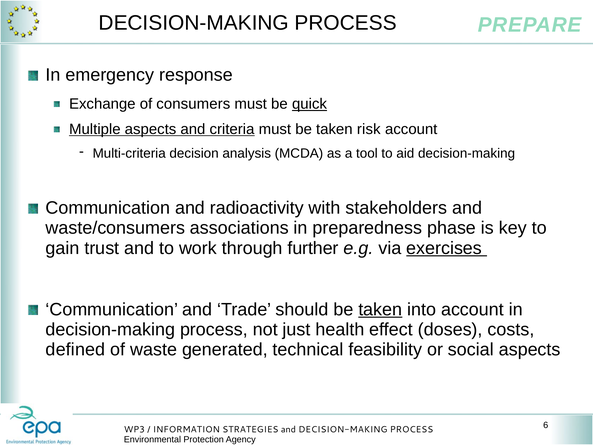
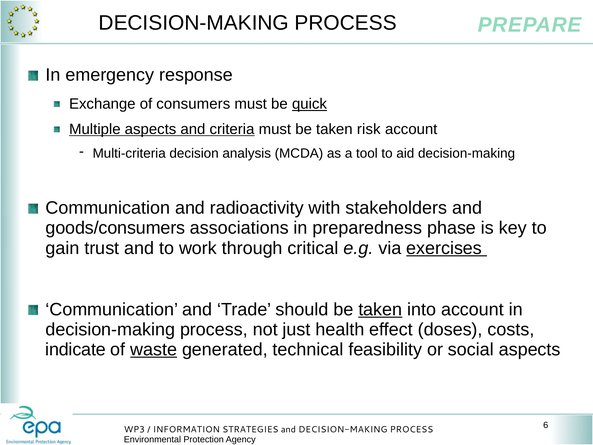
waste/consumers: waste/consumers -> goods/consumers (115, 228)
further: further -> critical (313, 248)
defined: defined -> indicate (76, 349)
waste underline: none -> present (154, 349)
